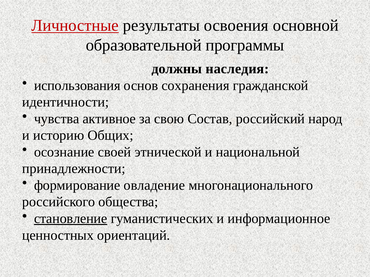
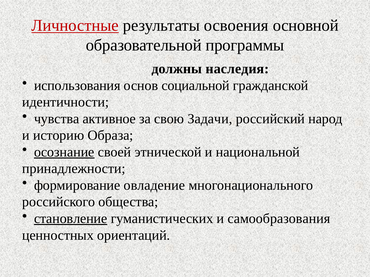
сохранения: сохранения -> социальной (196, 86)
Состав: Состав -> Задачи (210, 119)
Общих: Общих -> Образа (110, 136)
осознание underline: none -> present (64, 152)
информационное: информационное -> самообразования (279, 219)
